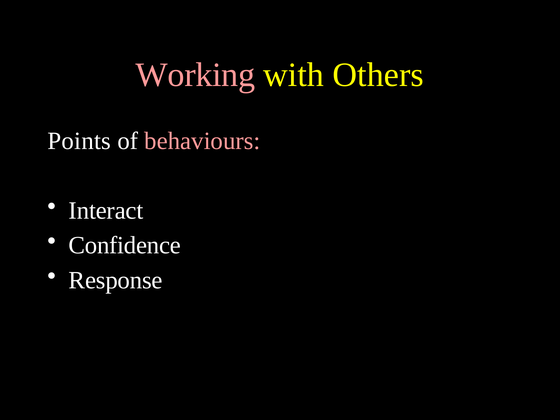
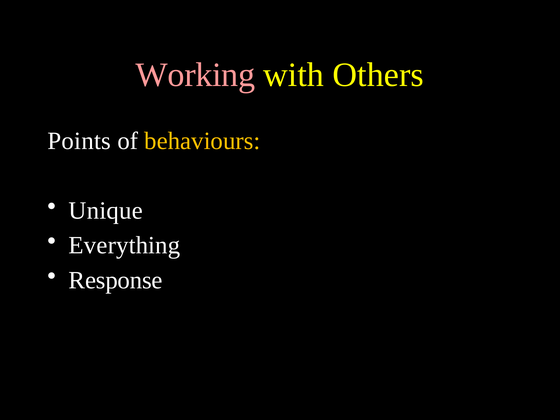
behaviours colour: pink -> yellow (202, 141)
Interact: Interact -> Unique (106, 211)
Confidence: Confidence -> Everything (124, 245)
